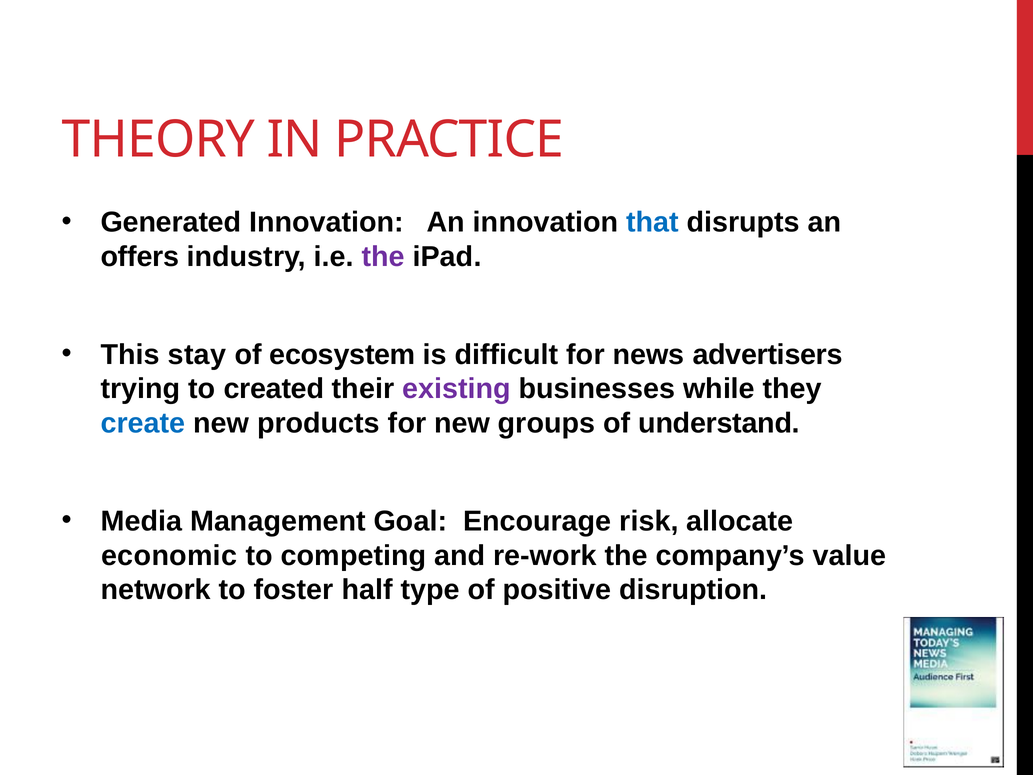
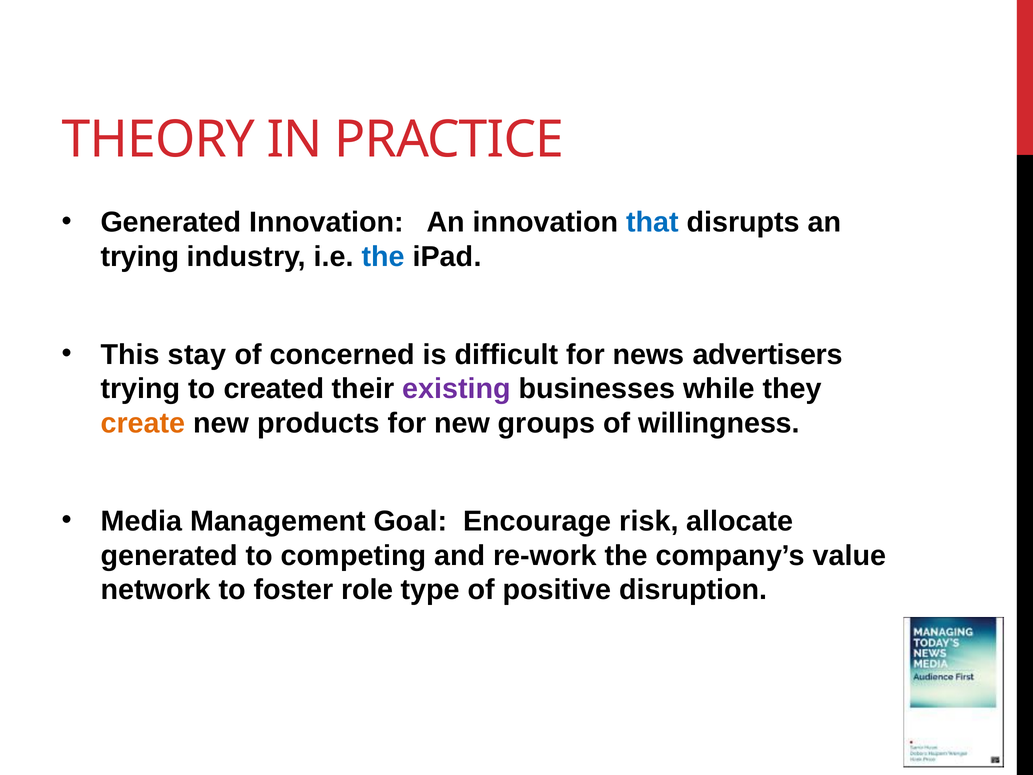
offers: offers -> trying (140, 257)
the colour: purple -> blue (383, 257)
ecosystem: ecosystem -> concerned (342, 354)
create colour: blue -> orange (143, 423)
understand: understand -> willingness (719, 423)
economic: economic -> generated (169, 555)
half: half -> role (367, 590)
